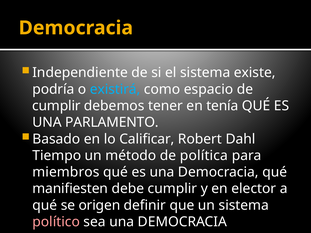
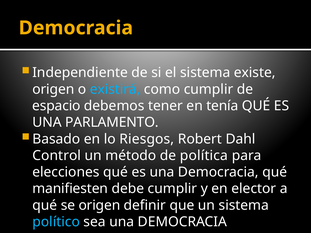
podría: podría -> origen (53, 89)
como espacio: espacio -> cumplir (209, 89)
cumplir: cumplir -> espacio (56, 106)
Calificar: Calificar -> Riesgos (147, 139)
Tiempo: Tiempo -> Control (57, 156)
miembros: miembros -> elecciones (66, 172)
político colour: pink -> light blue (56, 222)
